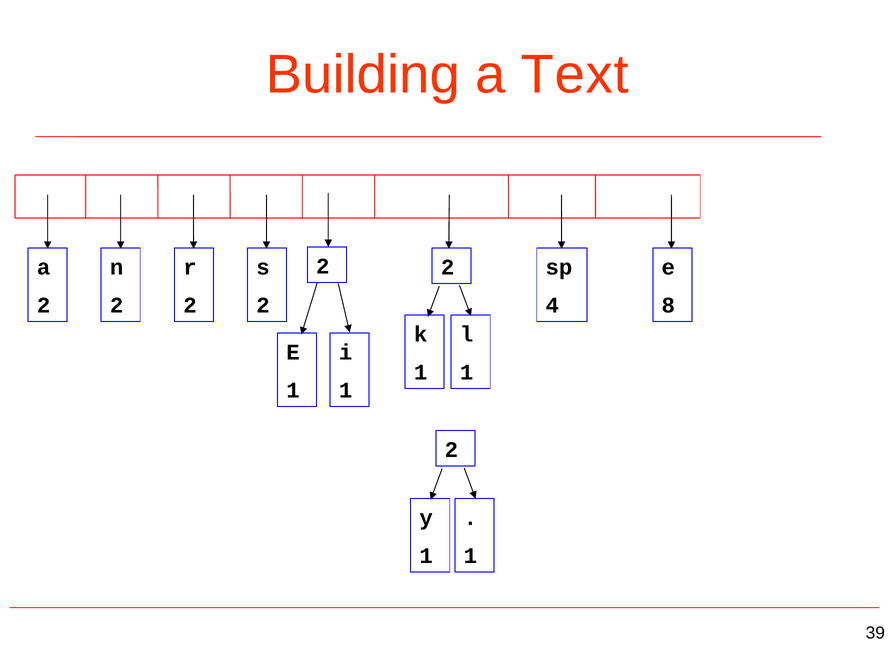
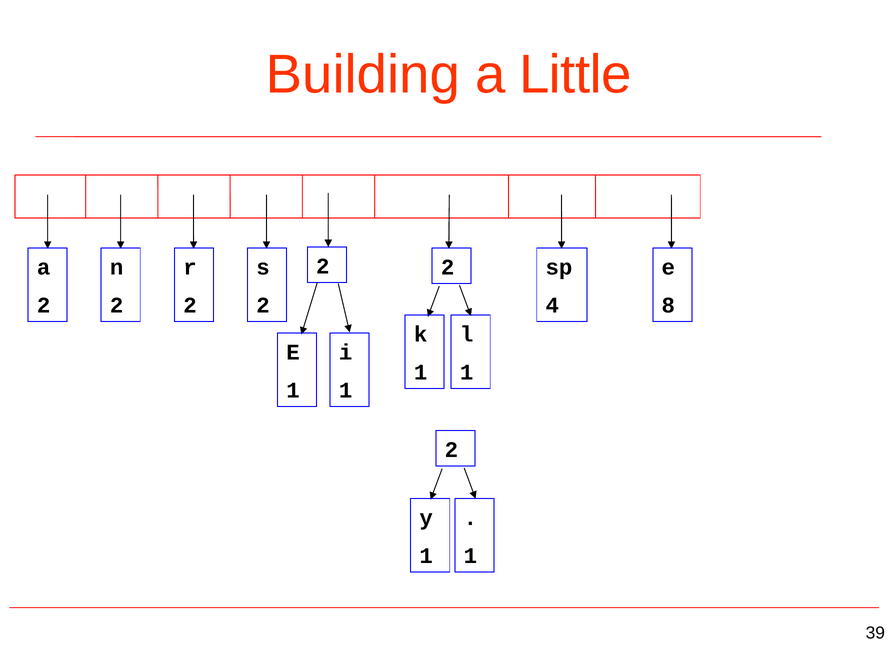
Text: Text -> Little (575, 75)
